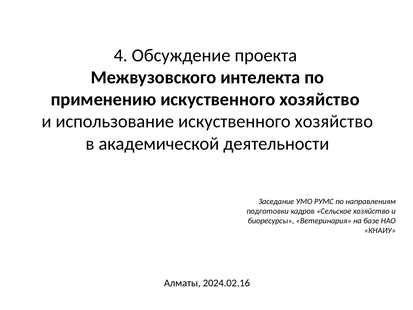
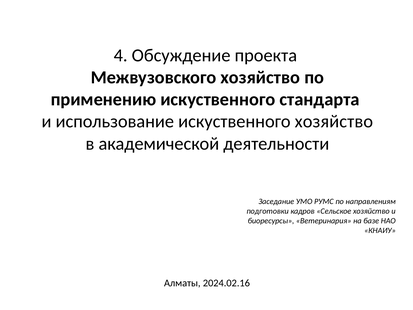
Межвузовского интелекта: интелекта -> хозяйство (260, 77)
применению искуственного хозяйство: хозяйство -> стандарта (320, 99)
